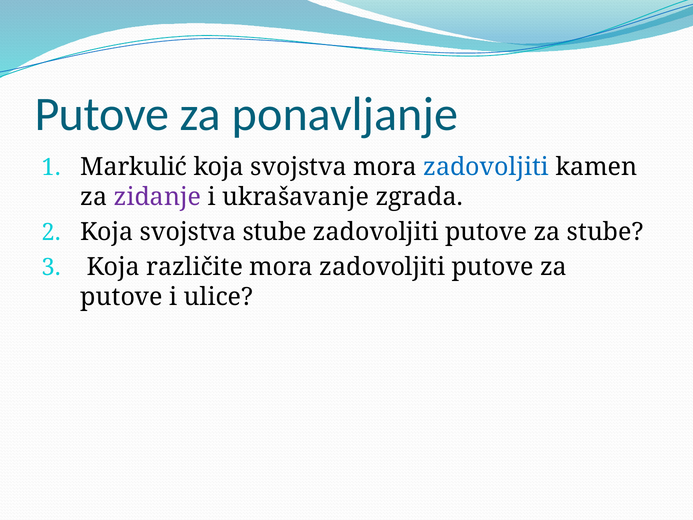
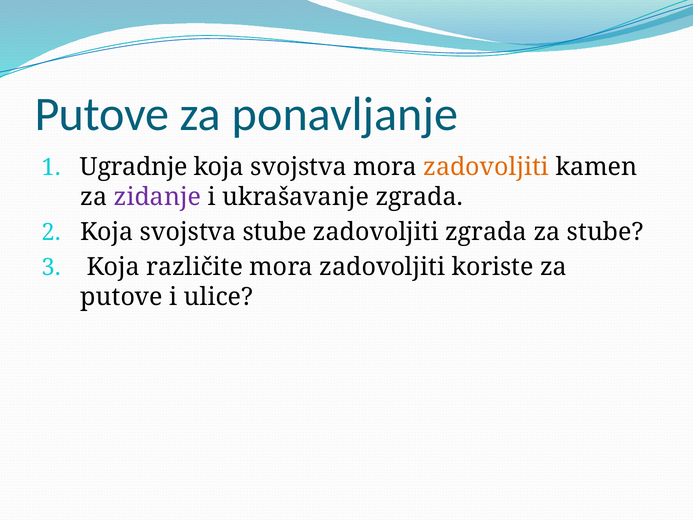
Markulić: Markulić -> Ugradnje (134, 167)
zadovoljiti colour: blue -> orange (486, 167)
putove: putove -> zgrada (486, 232)
mora zadovoljiti putove: putove -> koriste (493, 267)
